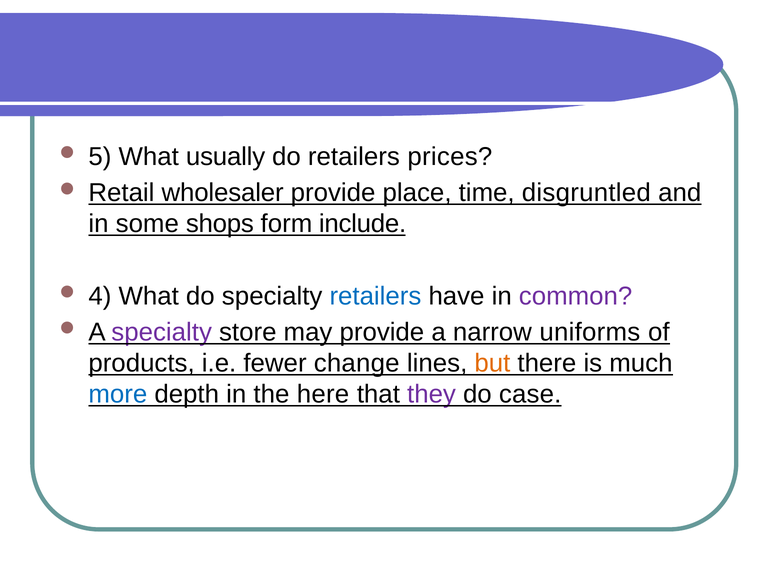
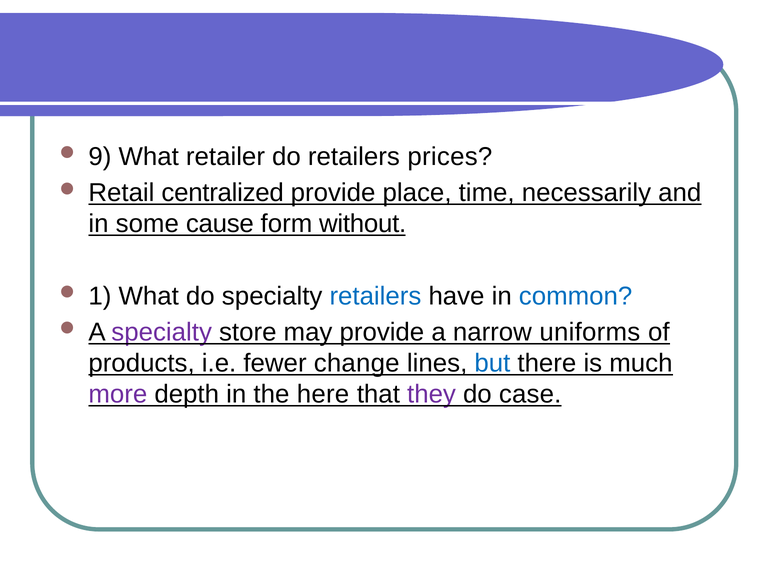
5: 5 -> 9 (100, 157)
usually: usually -> retailer (225, 157)
wholesaler: wholesaler -> centralized (223, 193)
disgruntled: disgruntled -> necessarily (586, 193)
shops: shops -> cause (220, 224)
include: include -> without (363, 224)
4: 4 -> 1 (100, 296)
common colour: purple -> blue (576, 296)
but colour: orange -> blue (492, 363)
more colour: blue -> purple (118, 394)
